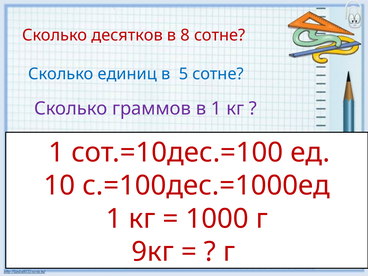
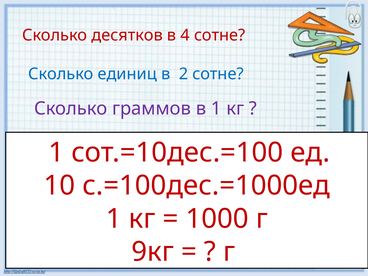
8: 8 -> 4 (185, 35)
5: 5 -> 2 (183, 74)
